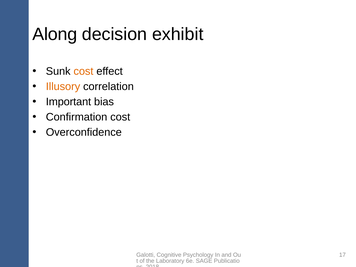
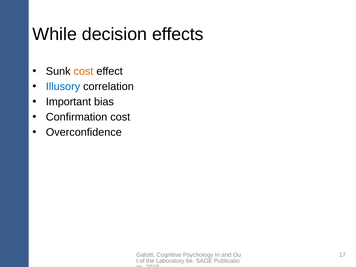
Along: Along -> While (55, 34)
exhibit: exhibit -> effects (178, 34)
Illusory colour: orange -> blue (63, 87)
